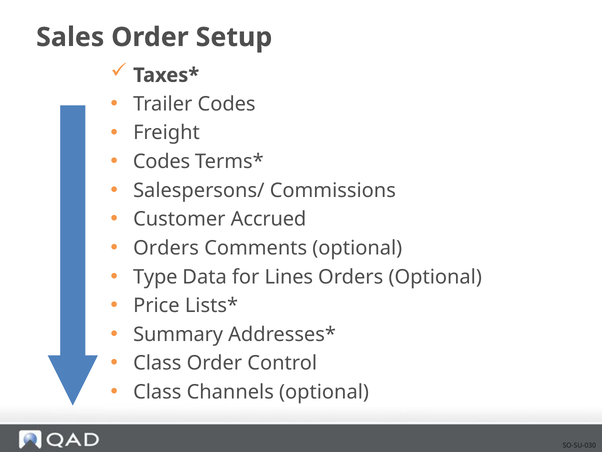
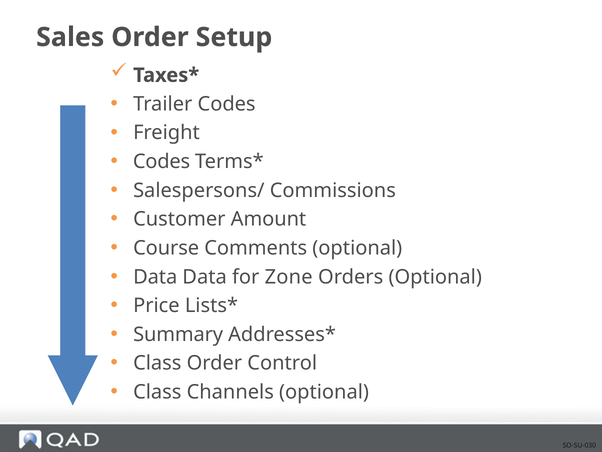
Accrued: Accrued -> Amount (268, 219)
Orders: Orders -> Course (166, 248)
Type: Type -> Data (155, 277)
Lines: Lines -> Zone (289, 277)
